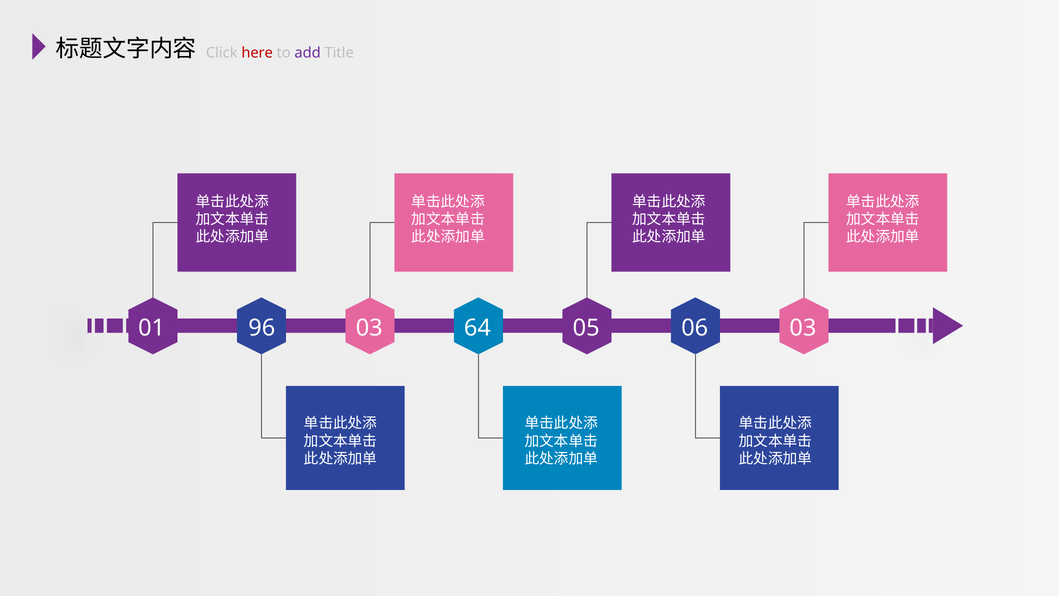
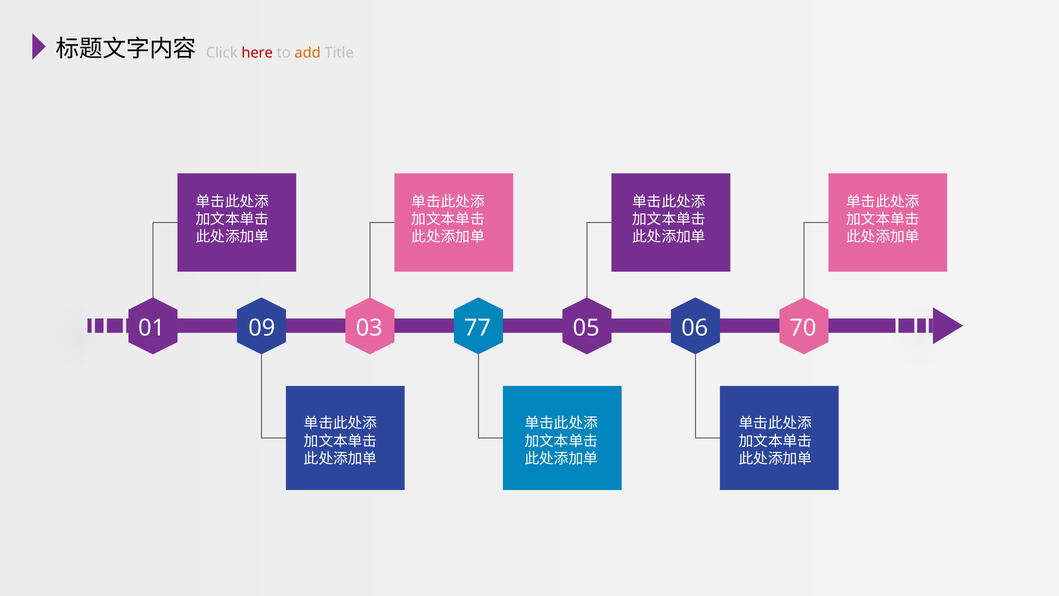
add colour: purple -> orange (308, 53)
96: 96 -> 09 (262, 328)
64: 64 -> 77 (477, 328)
06 03: 03 -> 70 (803, 328)
